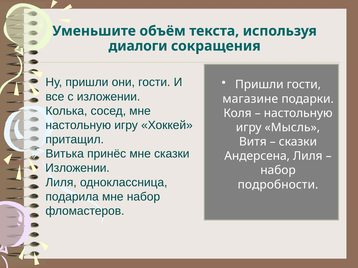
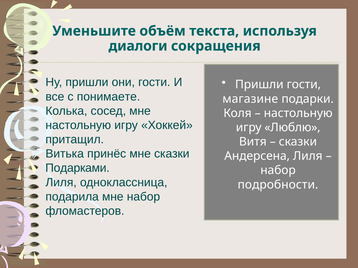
с изложении: изложении -> понимаете (109, 97)
Мысль: Мысль -> Люблю (292, 128)
Изложении: Изложении -> Подарками (77, 168)
